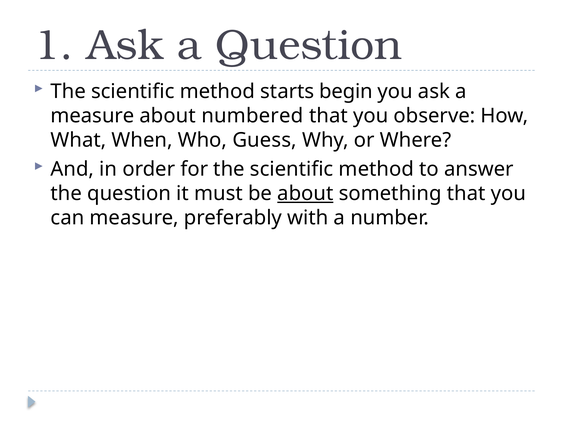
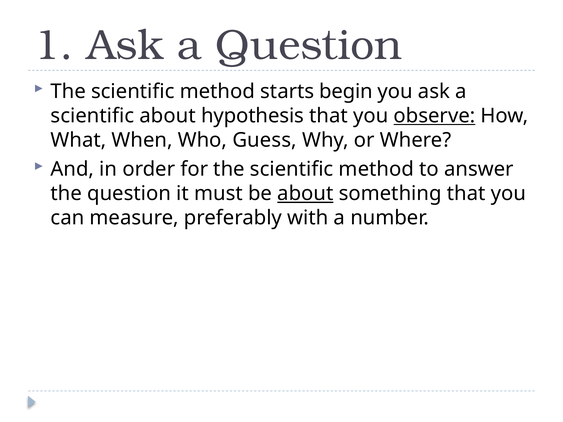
measure: measure -> scientific (92, 116)
numbered: numbered -> hypothesis (252, 116)
observe underline: none -> present (434, 116)
